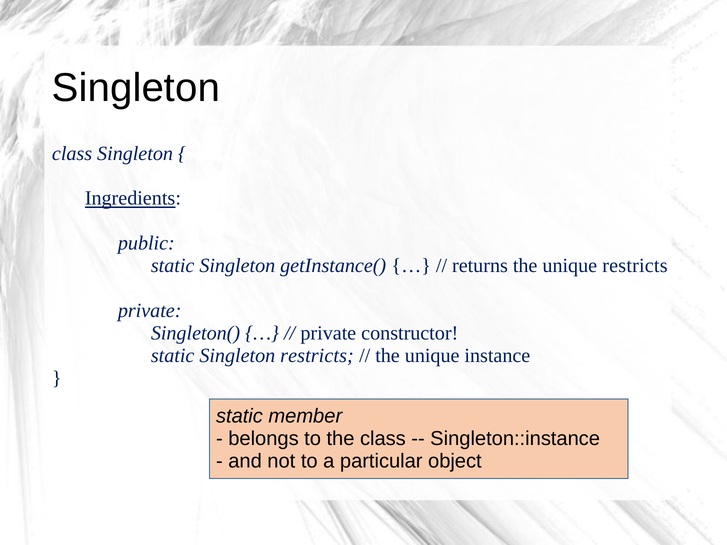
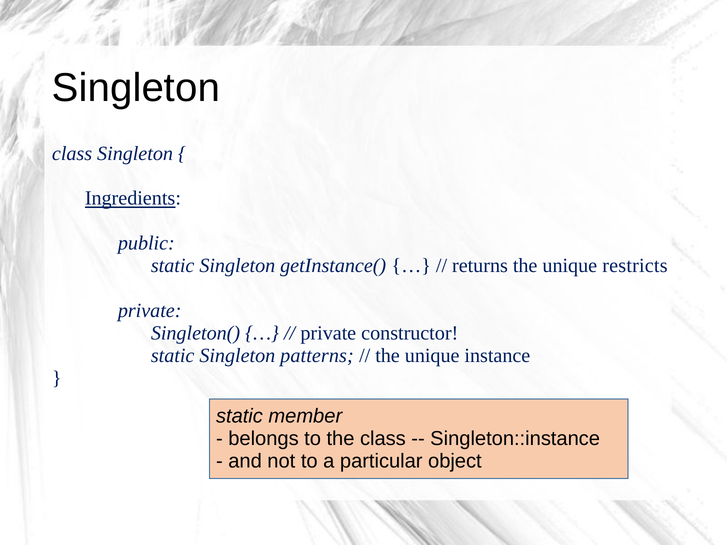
Singleton restricts: restricts -> patterns (317, 356)
